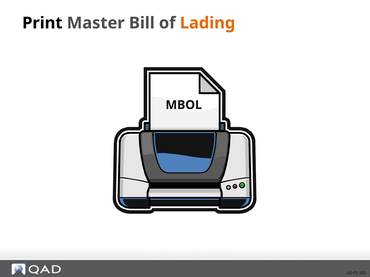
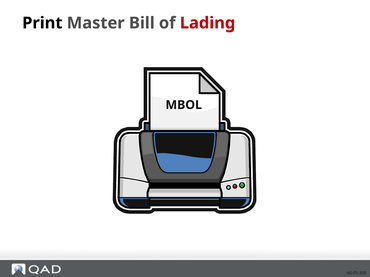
Lading colour: orange -> red (208, 23)
